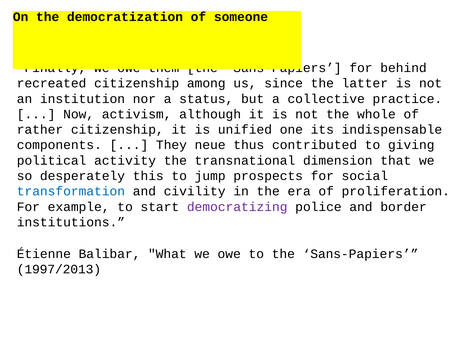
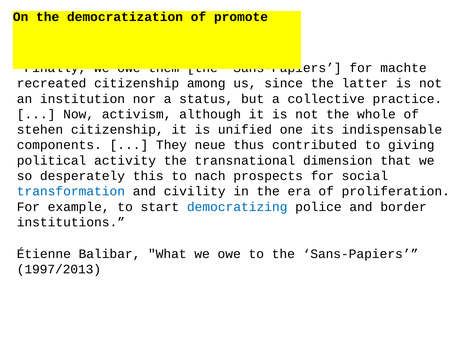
someone: someone -> promote (241, 17)
behind: behind -> machte (403, 68)
rather: rather -> stehen (40, 130)
jump: jump -> nach (210, 176)
democratizing colour: purple -> blue (237, 207)
